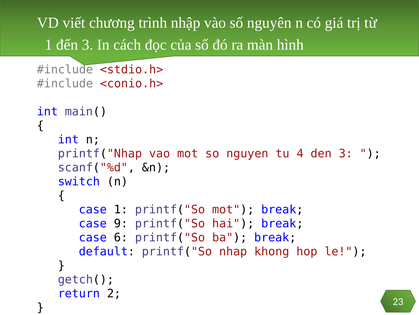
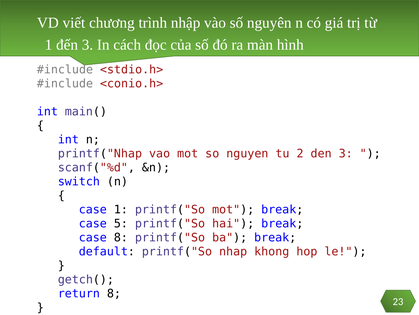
4: 4 -> 2 (300, 153)
9: 9 -> 5 (121, 223)
case 6: 6 -> 8 (121, 237)
return 2: 2 -> 8 (114, 293)
